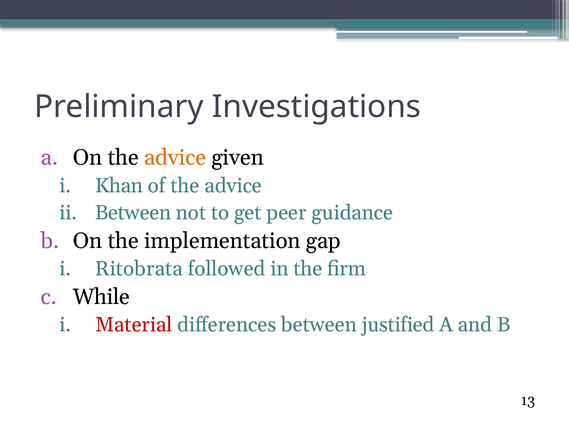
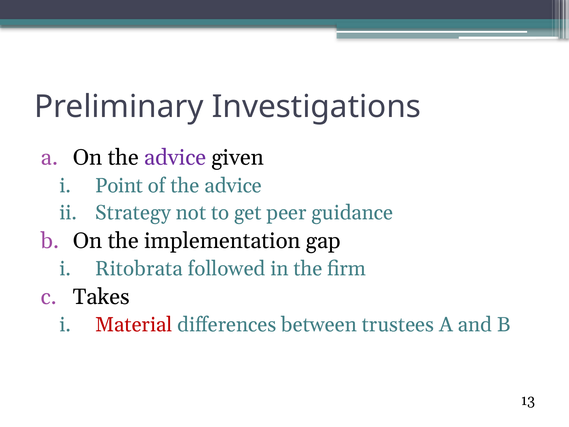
advice colour: orange -> purple (175, 158)
Khan: Khan -> Point (119, 185)
Between: Between -> Strategy (133, 212)
While: While -> Takes (101, 297)
justified: justified -> trustees (398, 324)
